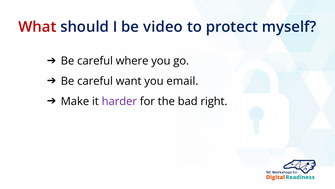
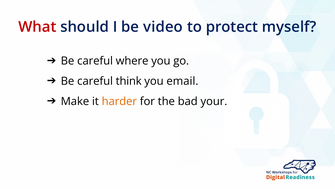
want: want -> think (129, 81)
harder colour: purple -> orange (119, 101)
right: right -> your (214, 101)
